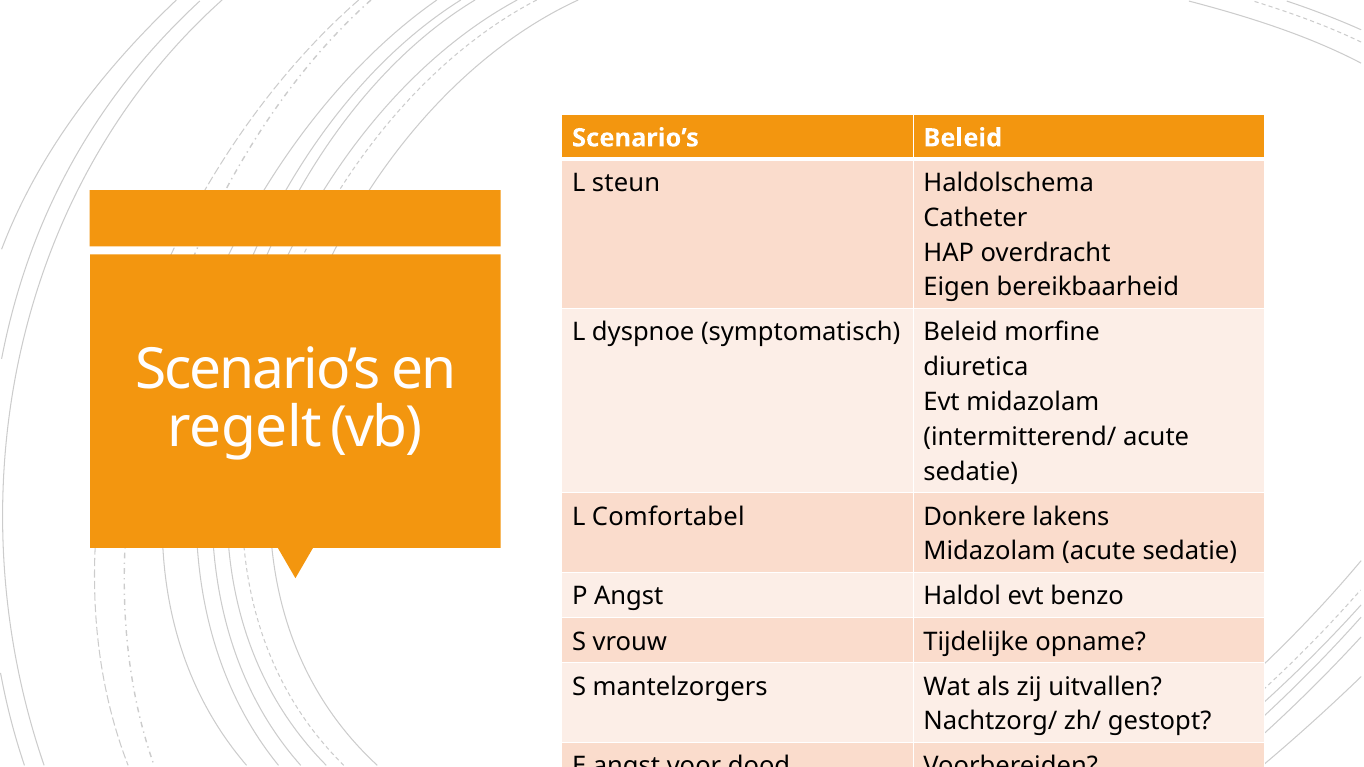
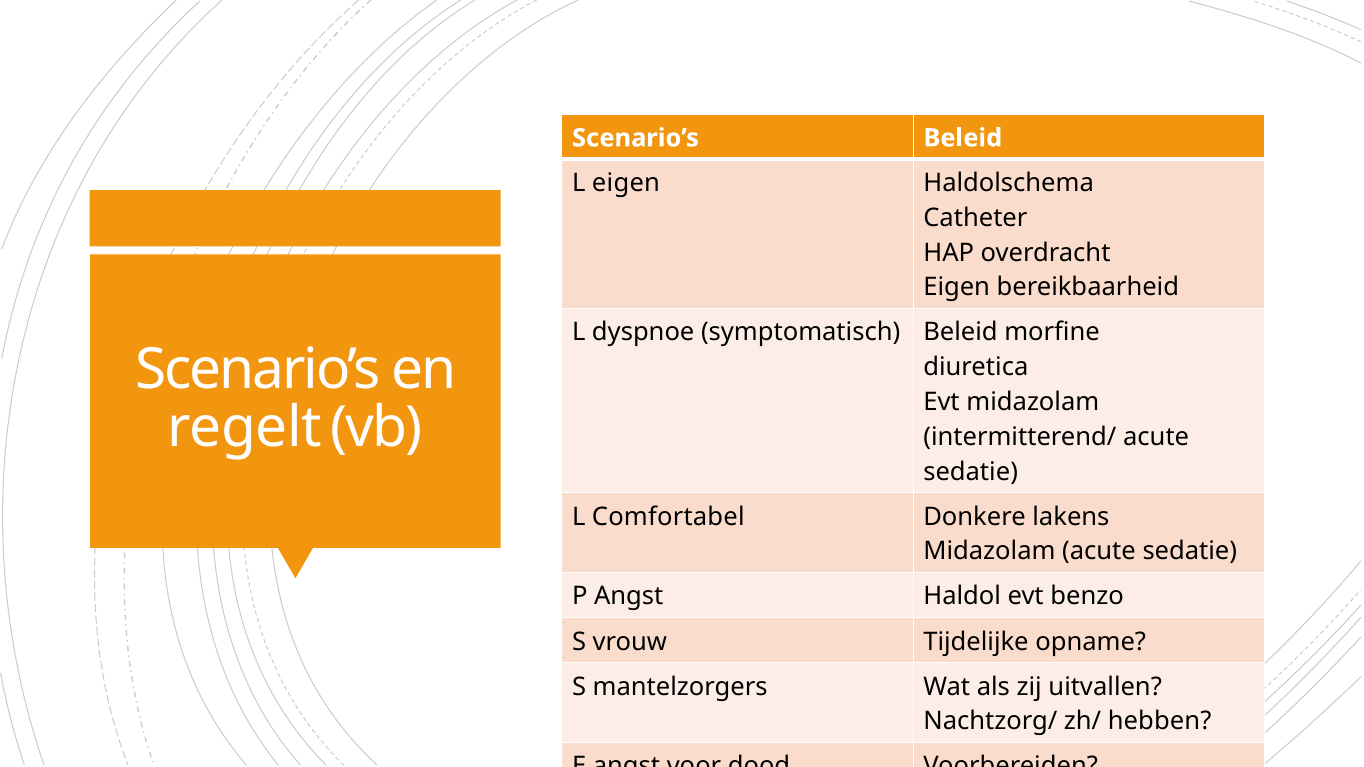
L steun: steun -> eigen (626, 183)
gestopt: gestopt -> hebben (1160, 722)
